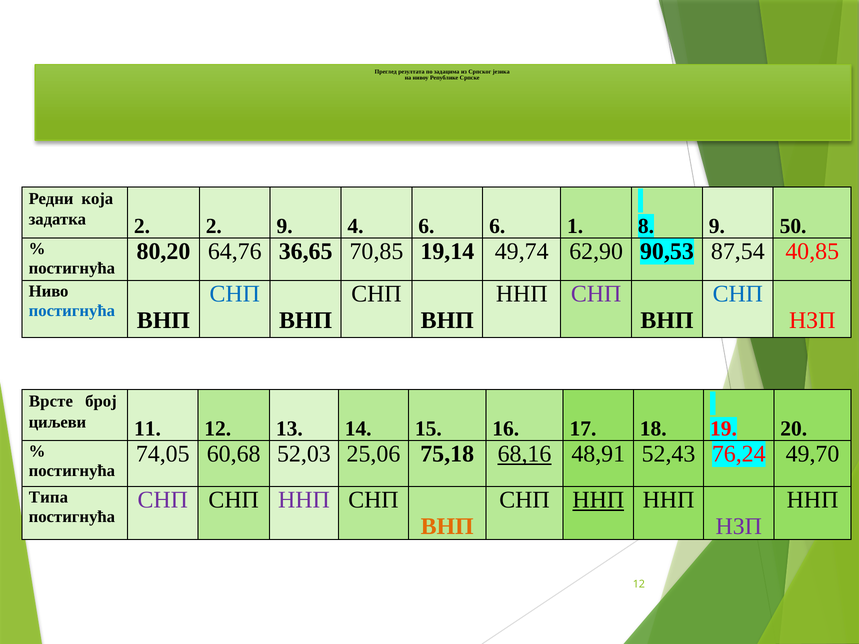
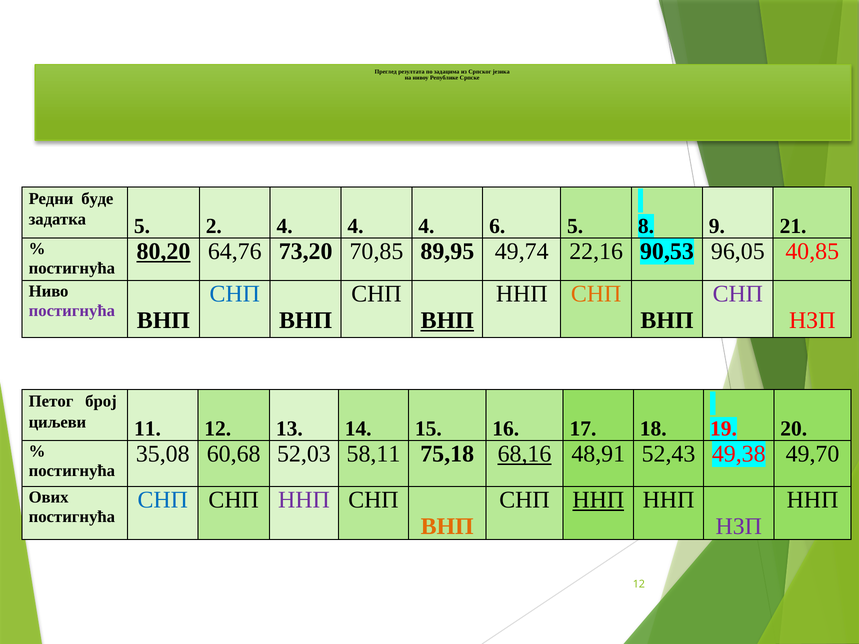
која: која -> буде (97, 199)
задатка 2: 2 -> 5 (142, 226)
2 9: 9 -> 4 (285, 226)
6: 6 -> 4 (426, 226)
6 1: 1 -> 5 (575, 226)
50: 50 -> 21 (793, 226)
80,20 underline: none -> present (163, 251)
36,65: 36,65 -> 73,20 (306, 251)
19,14: 19,14 -> 89,95 (447, 251)
62,90: 62,90 -> 22,16 (596, 251)
87,54: 87,54 -> 96,05 (738, 251)
СНП colour: purple -> orange (596, 294)
СНП colour: blue -> purple (738, 294)
постигнућа colour: blue -> purple (72, 311)
ВНП underline: none -> present (447, 321)
Врсте: Врсте -> Петог (51, 402)
74,05: 74,05 -> 35,08 (163, 454)
25,06: 25,06 -> 58,11 (373, 454)
76,24: 76,24 -> 49,38 (739, 454)
СНП colour: purple -> blue (163, 500)
Типа: Типа -> Ових (49, 497)
